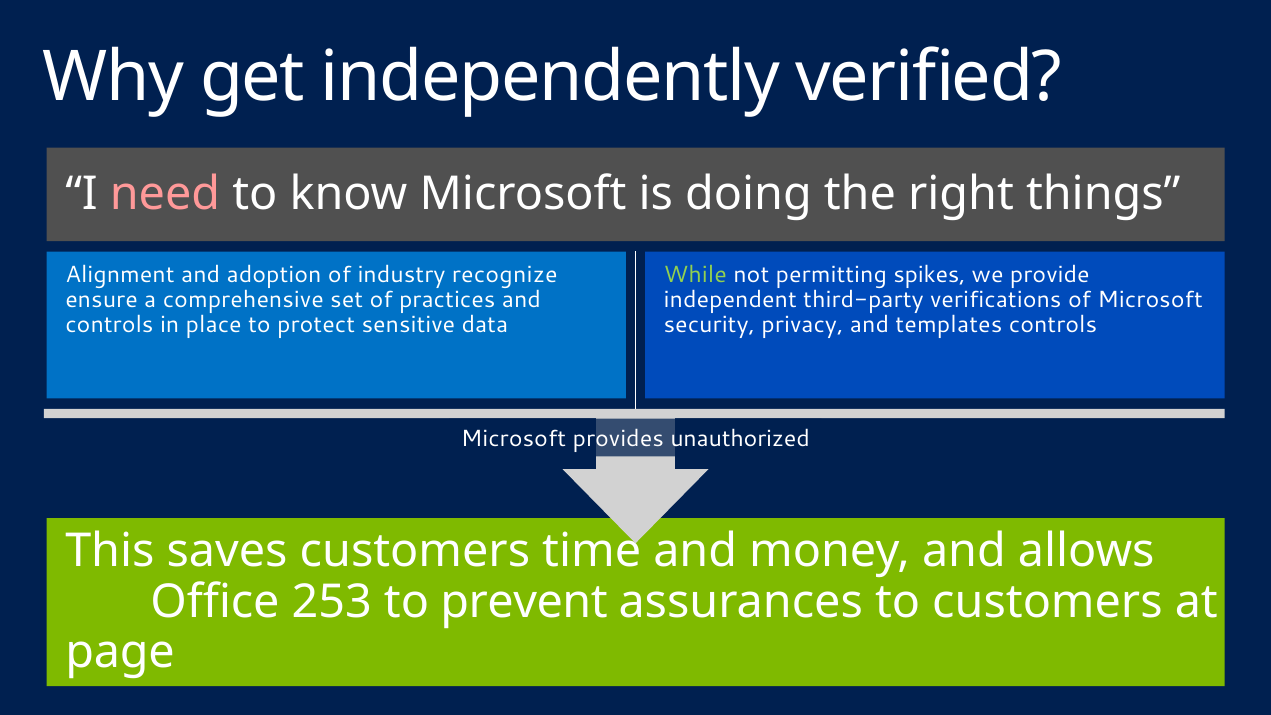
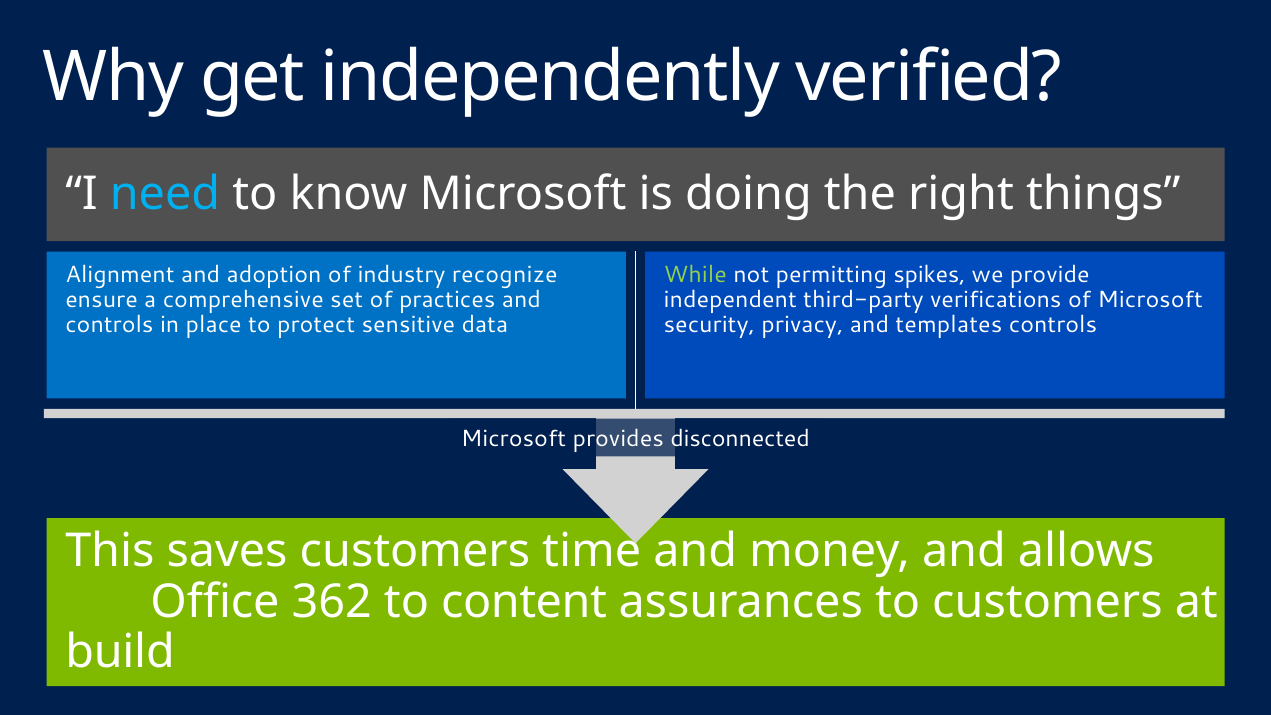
need colour: pink -> light blue (165, 194)
unauthorized: unauthorized -> disconnected (740, 439)
253: 253 -> 362 (332, 602)
prevent: prevent -> content (524, 602)
page: page -> build (120, 652)
